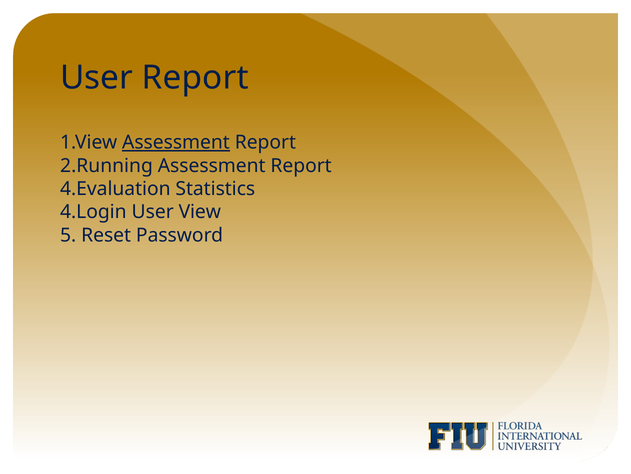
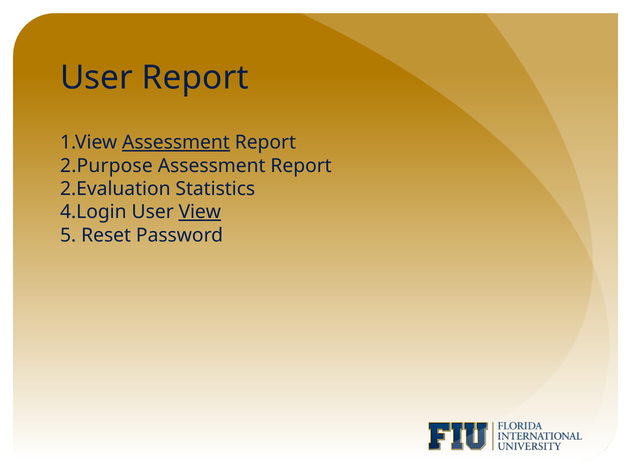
2.Running: 2.Running -> 2.Purpose (106, 165)
4.Evaluation: 4.Evaluation -> 2.Evaluation (115, 189)
View underline: none -> present (200, 212)
